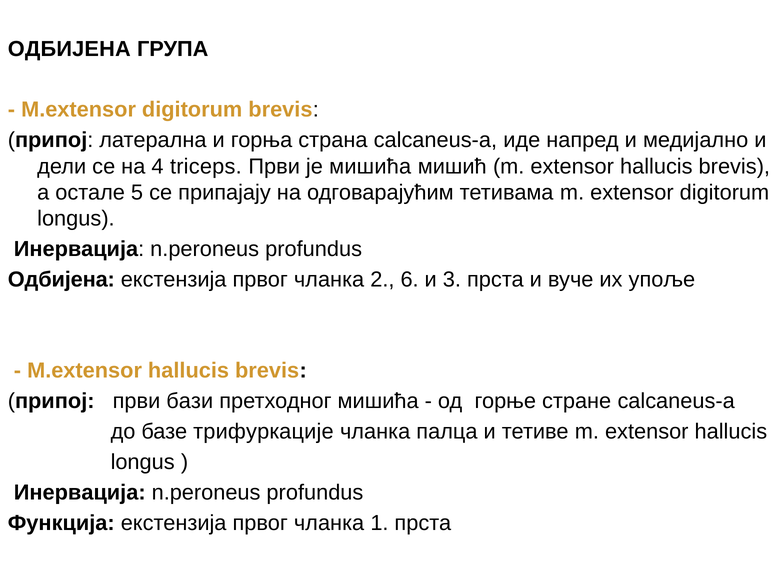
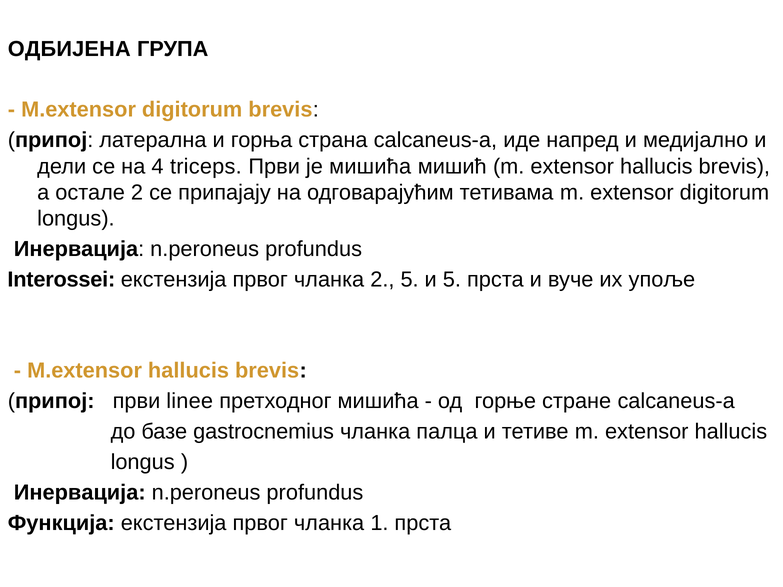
остале 5: 5 -> 2 (137, 193)
Одбијена: Одбијена -> Interossei (61, 280)
2 6: 6 -> 5 (410, 280)
и 3: 3 -> 5 (452, 280)
бази: бази -> linee (190, 401)
трифуркације: трифуркације -> gastrocnemius (264, 432)
